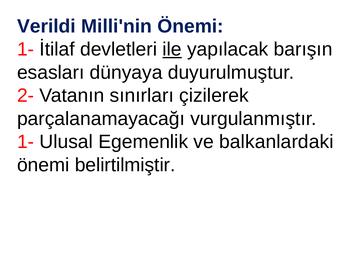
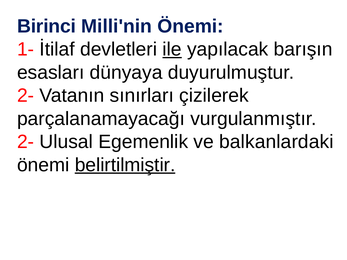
Verildi: Verildi -> Birinci (46, 26)
1-: 1- -> 2- (26, 142)
belirtilmiştir underline: none -> present (125, 165)
